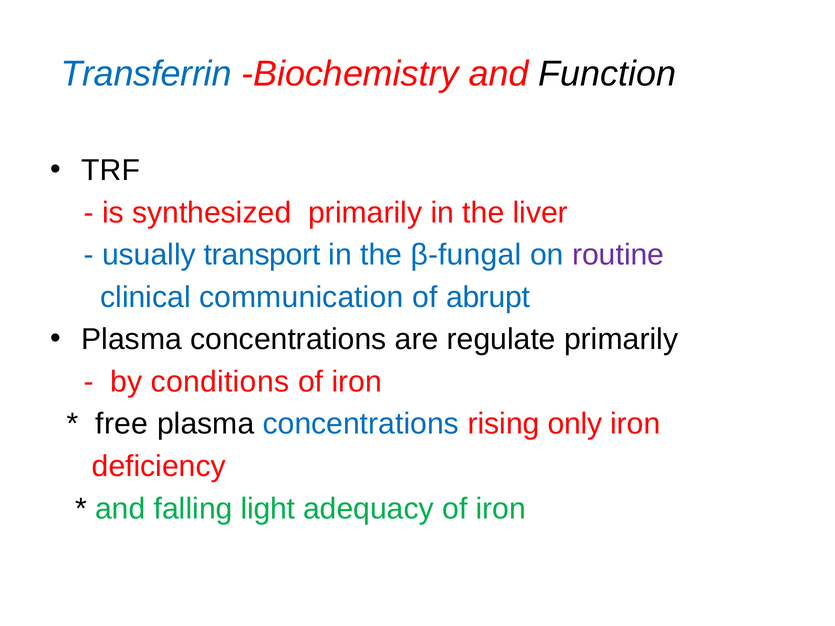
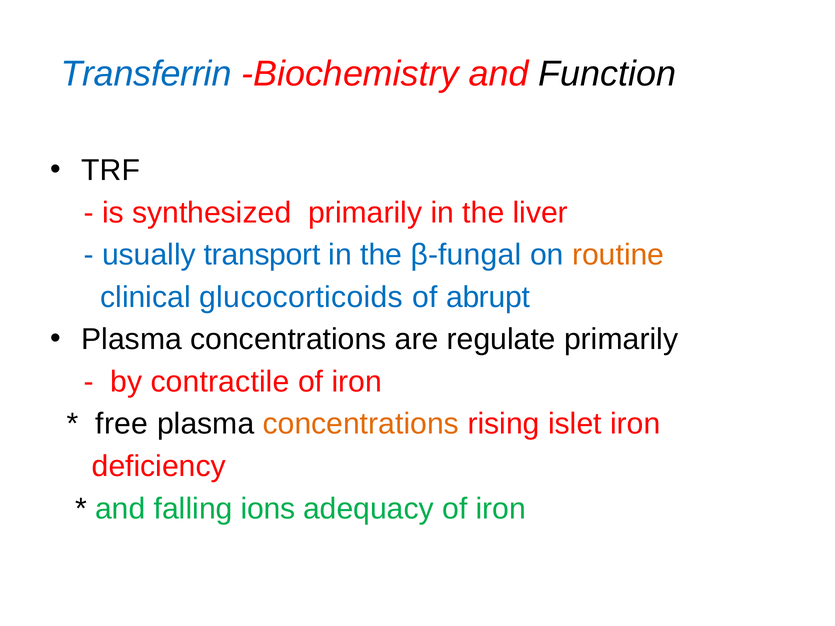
routine colour: purple -> orange (618, 255)
communication: communication -> glucocorticoids (301, 297)
conditions: conditions -> contractile (220, 382)
concentrations colour: blue -> orange (361, 424)
only: only -> islet (575, 424)
light: light -> ions (268, 509)
